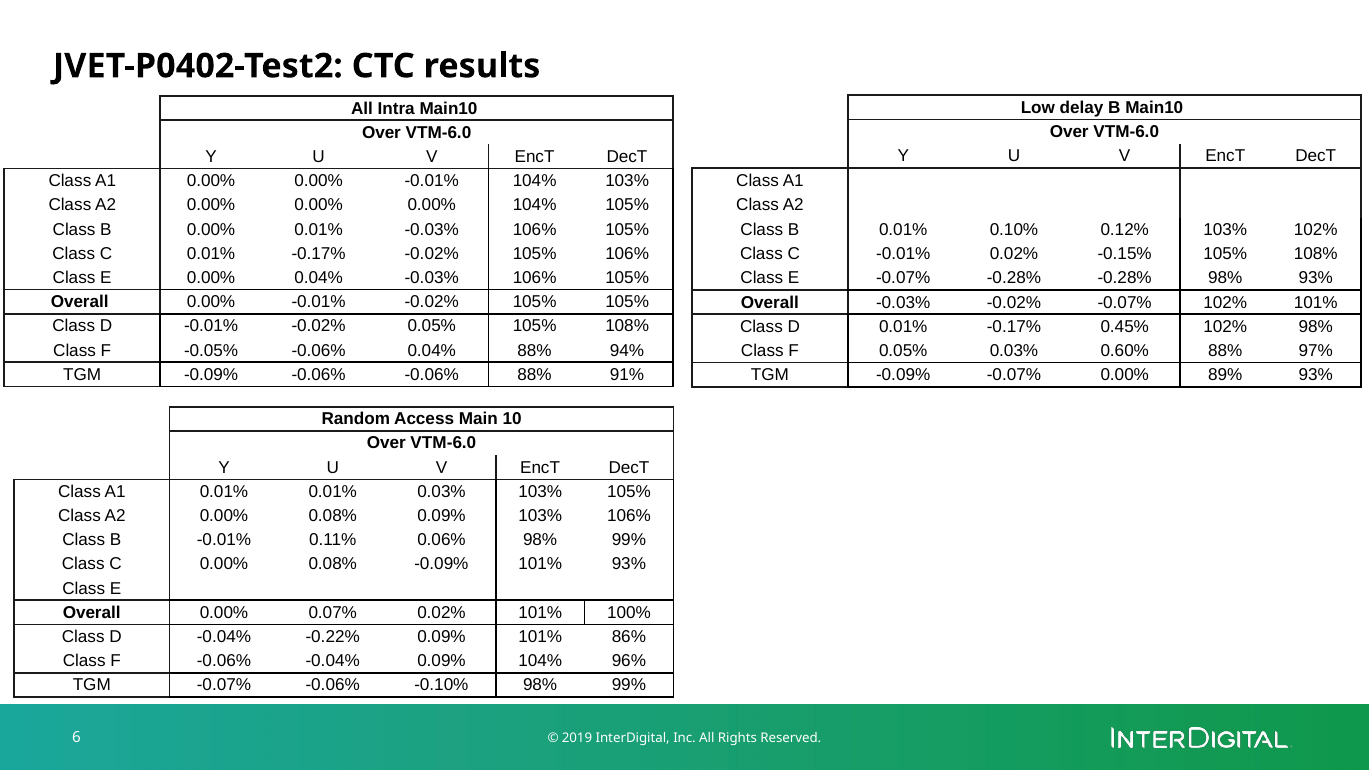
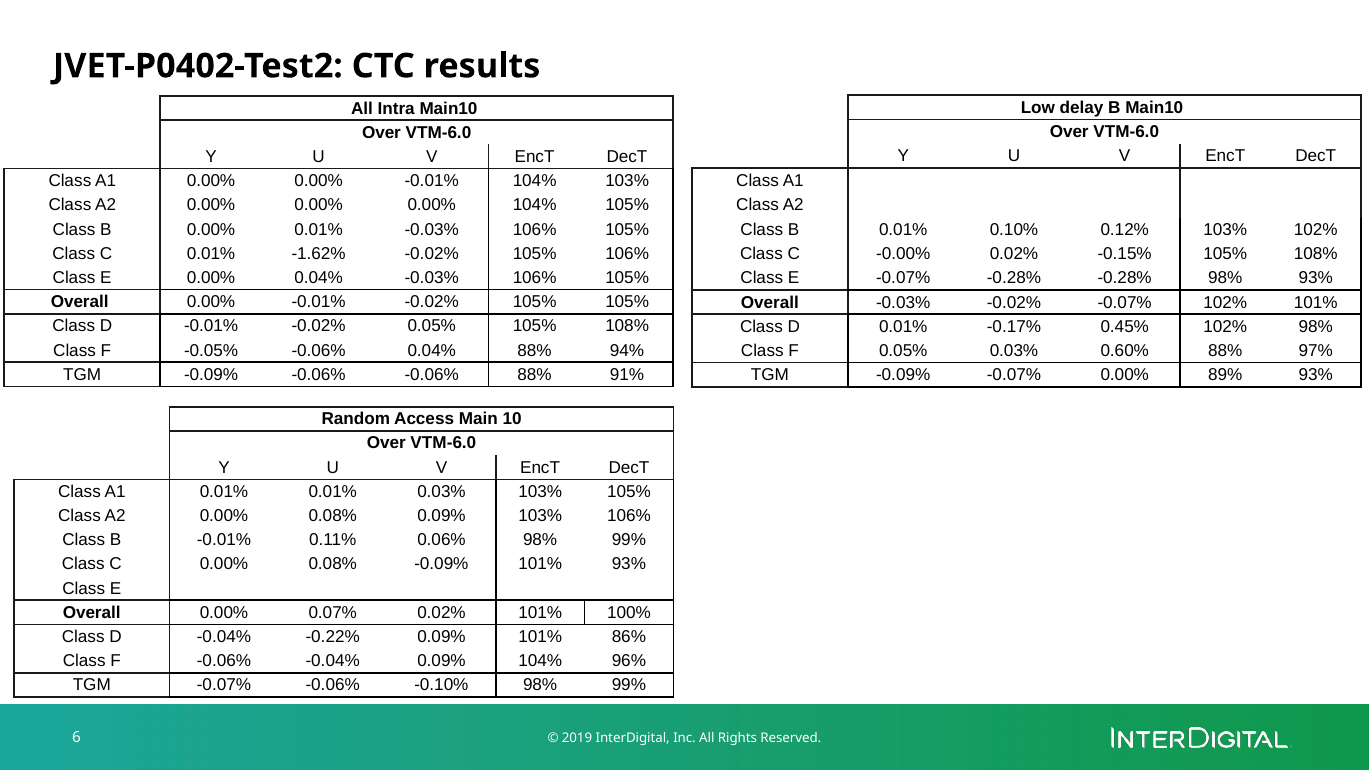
C 0.01% -0.17%: -0.17% -> -1.62% (319, 254)
C -0.01%: -0.01% -> -0.00% (903, 254)
